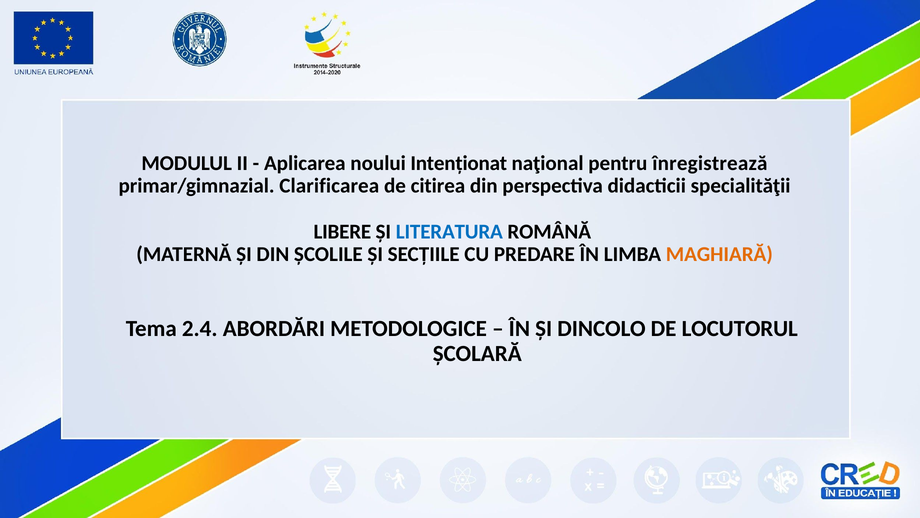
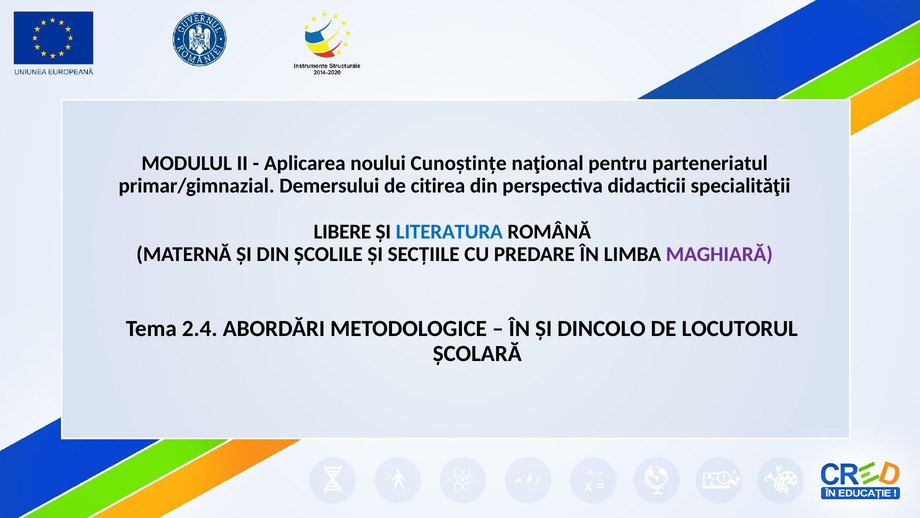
Intenționat: Intenționat -> Cunoștințe (459, 163)
înregistrează: înregistrează -> parteneriatul (710, 163)
Clarificarea: Clarificarea -> Demersului (329, 186)
MAGHIARĂ colour: orange -> purple (719, 254)
